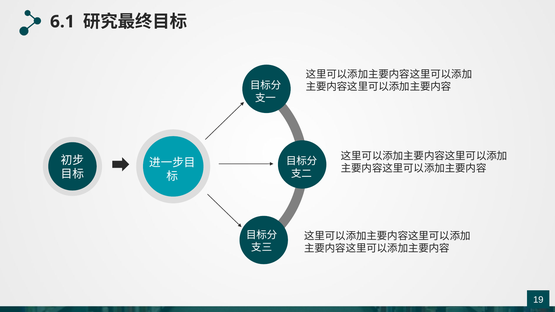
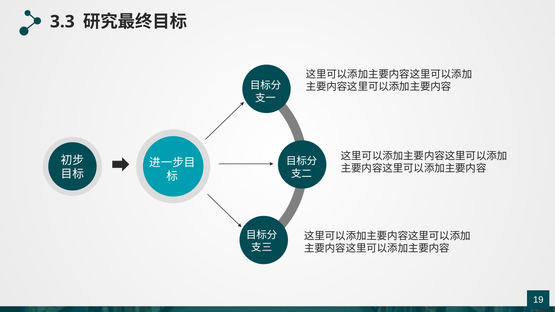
6.1: 6.1 -> 3.3 (62, 22)
